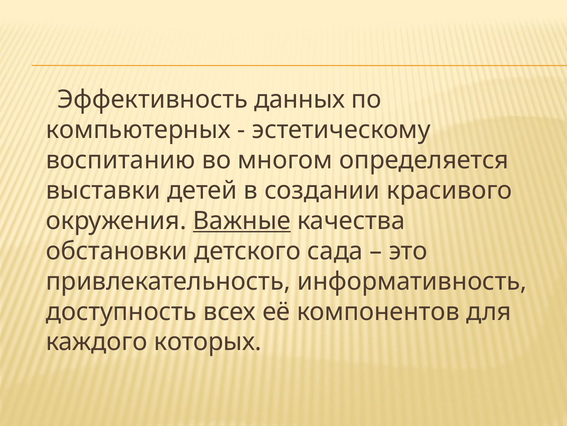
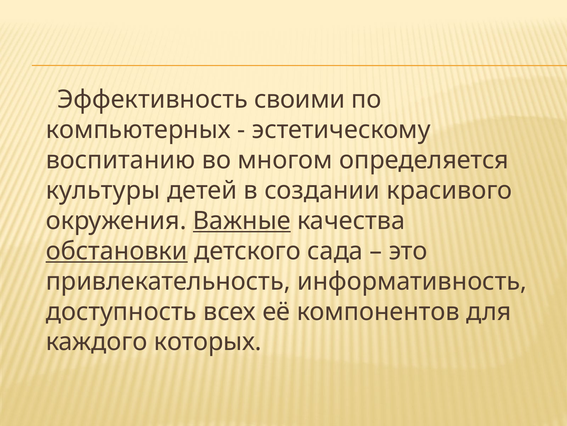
данных: данных -> своими (300, 99)
выставки: выставки -> культуры (103, 190)
обстановки underline: none -> present (117, 251)
